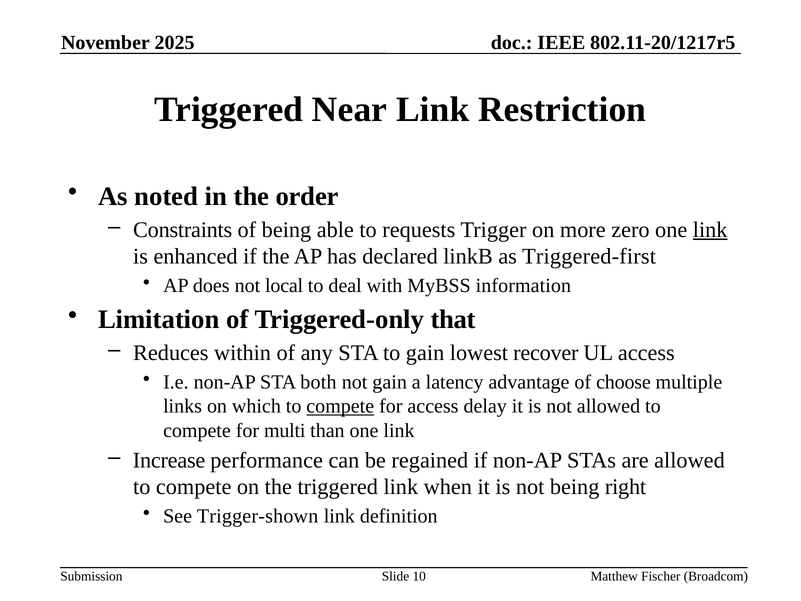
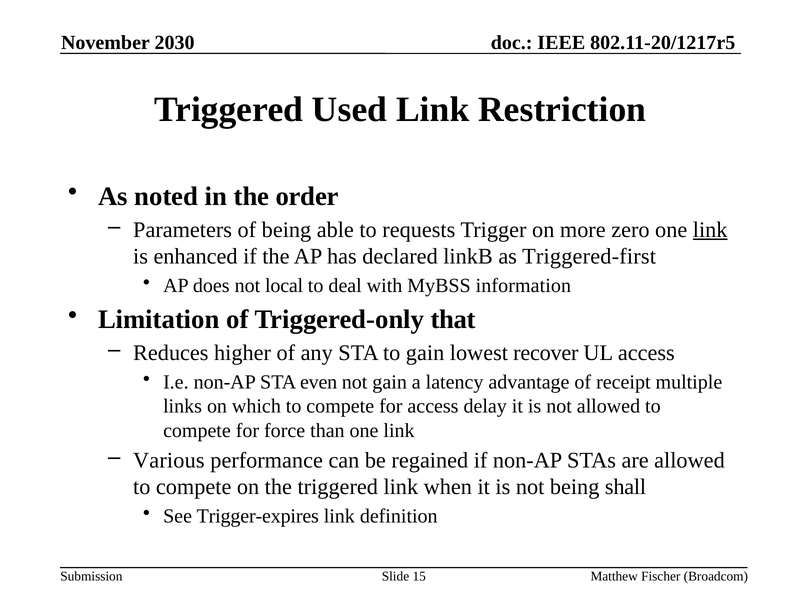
2025: 2025 -> 2030 (175, 43)
Near: Near -> Used (350, 109)
Constraints: Constraints -> Parameters (183, 230)
within: within -> higher (243, 353)
both: both -> even (319, 382)
choose: choose -> receipt (623, 382)
compete underline: present -> none (340, 406)
multi: multi -> force (285, 430)
Increase: Increase -> Various (169, 460)
right: right -> shall (626, 487)
Trigger-shown: Trigger-shown -> Trigger-expires (258, 516)
10: 10 -> 15 (419, 576)
